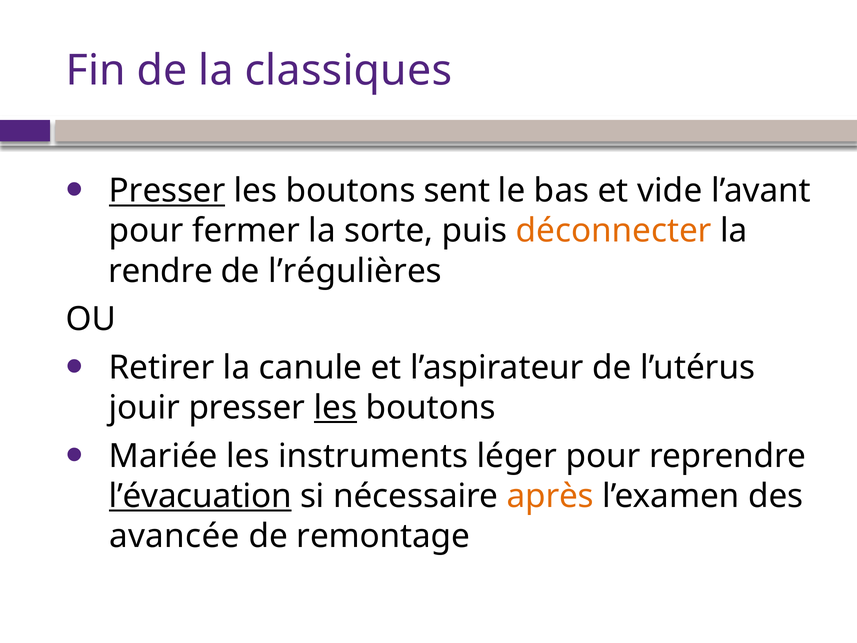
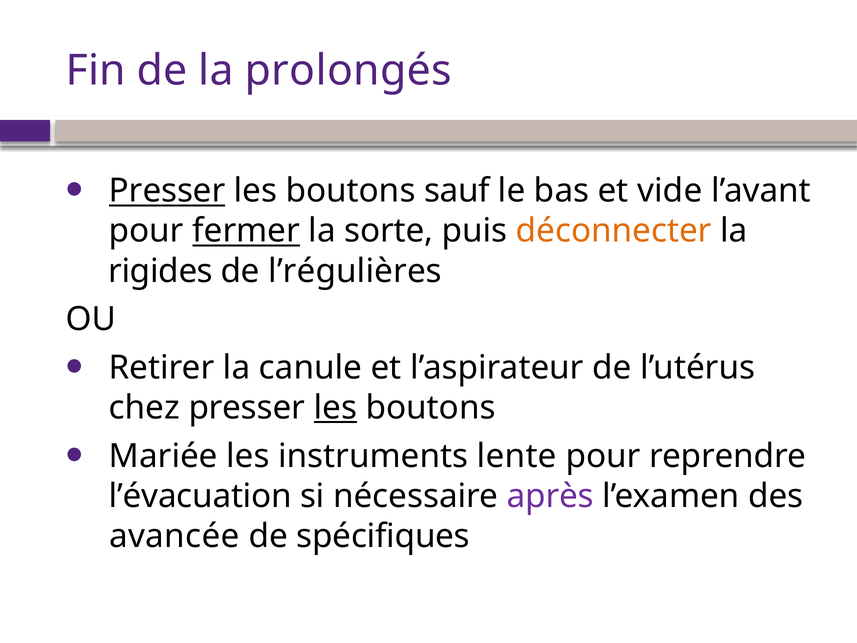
classiques: classiques -> prolongés (348, 71)
sent: sent -> sauf (457, 191)
fermer underline: none -> present (246, 231)
rendre: rendre -> rigides (161, 271)
jouir: jouir -> chez (144, 408)
léger: léger -> lente (517, 456)
l’évacuation underline: present -> none (200, 496)
après colour: orange -> purple (550, 496)
remontage: remontage -> spécifiques (383, 536)
